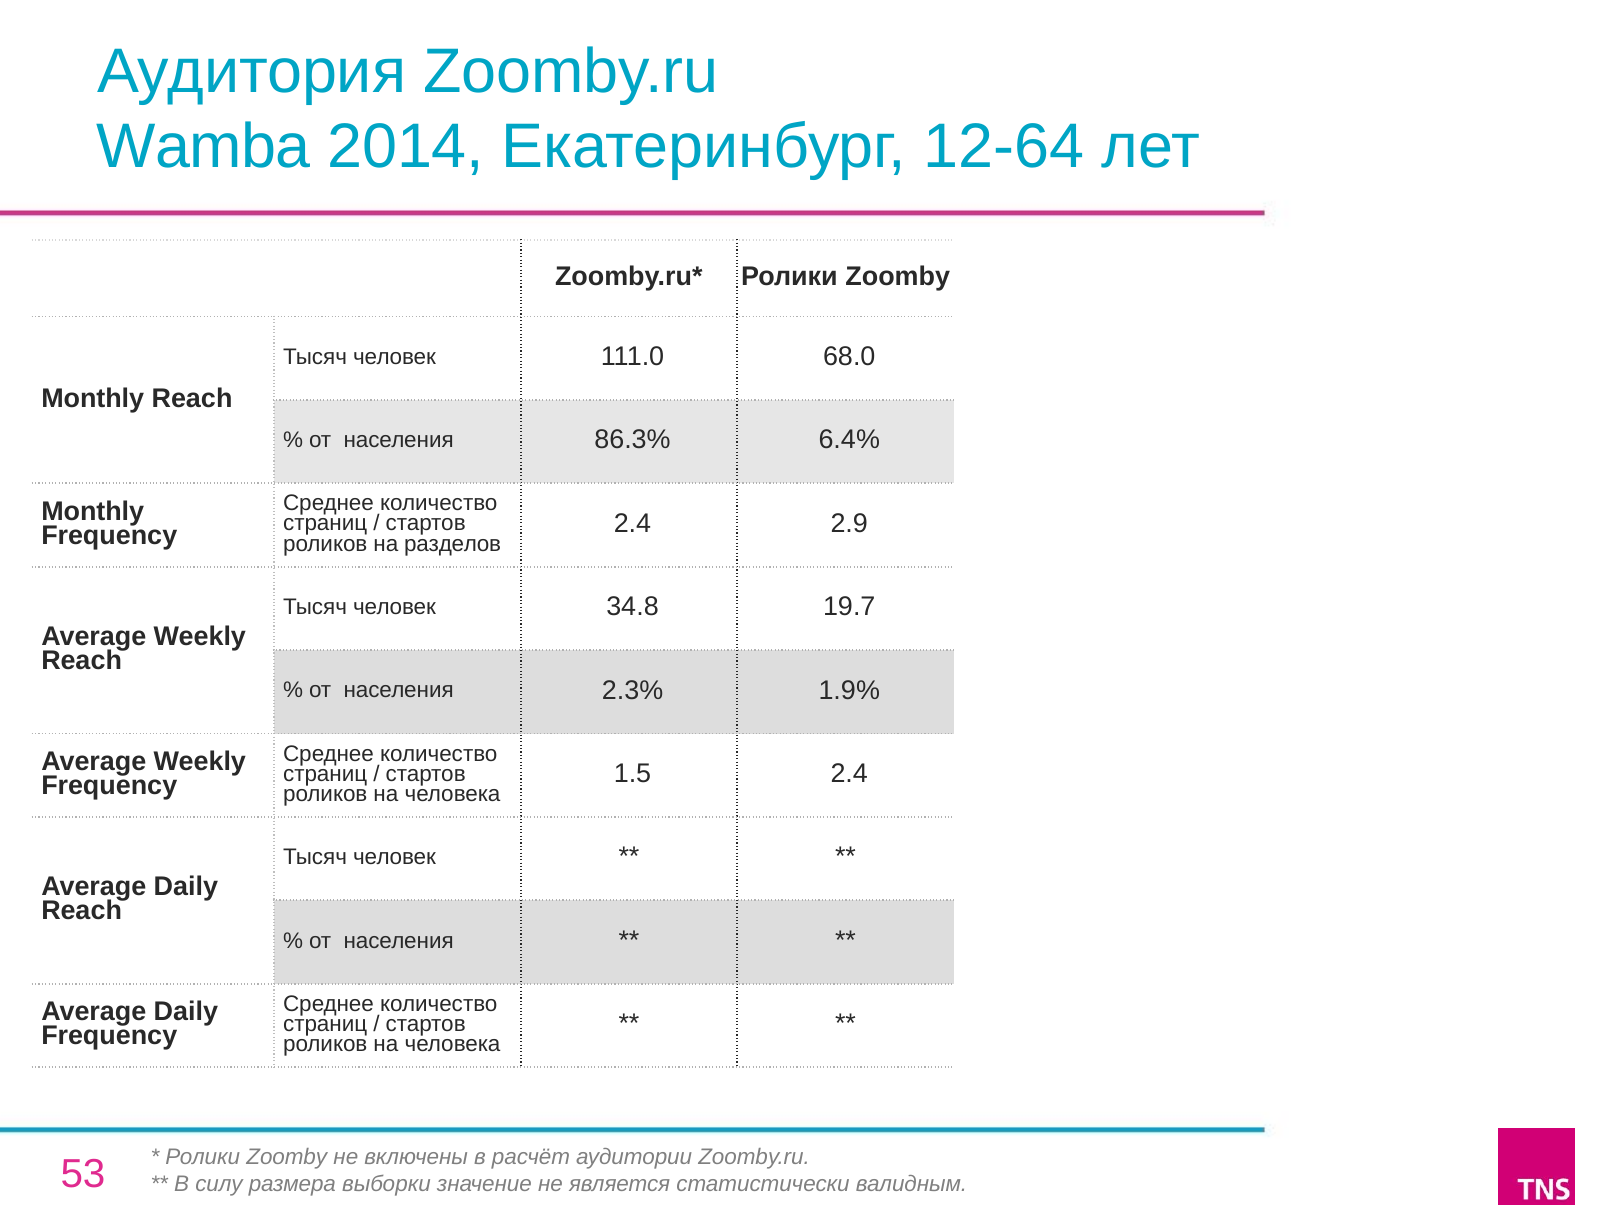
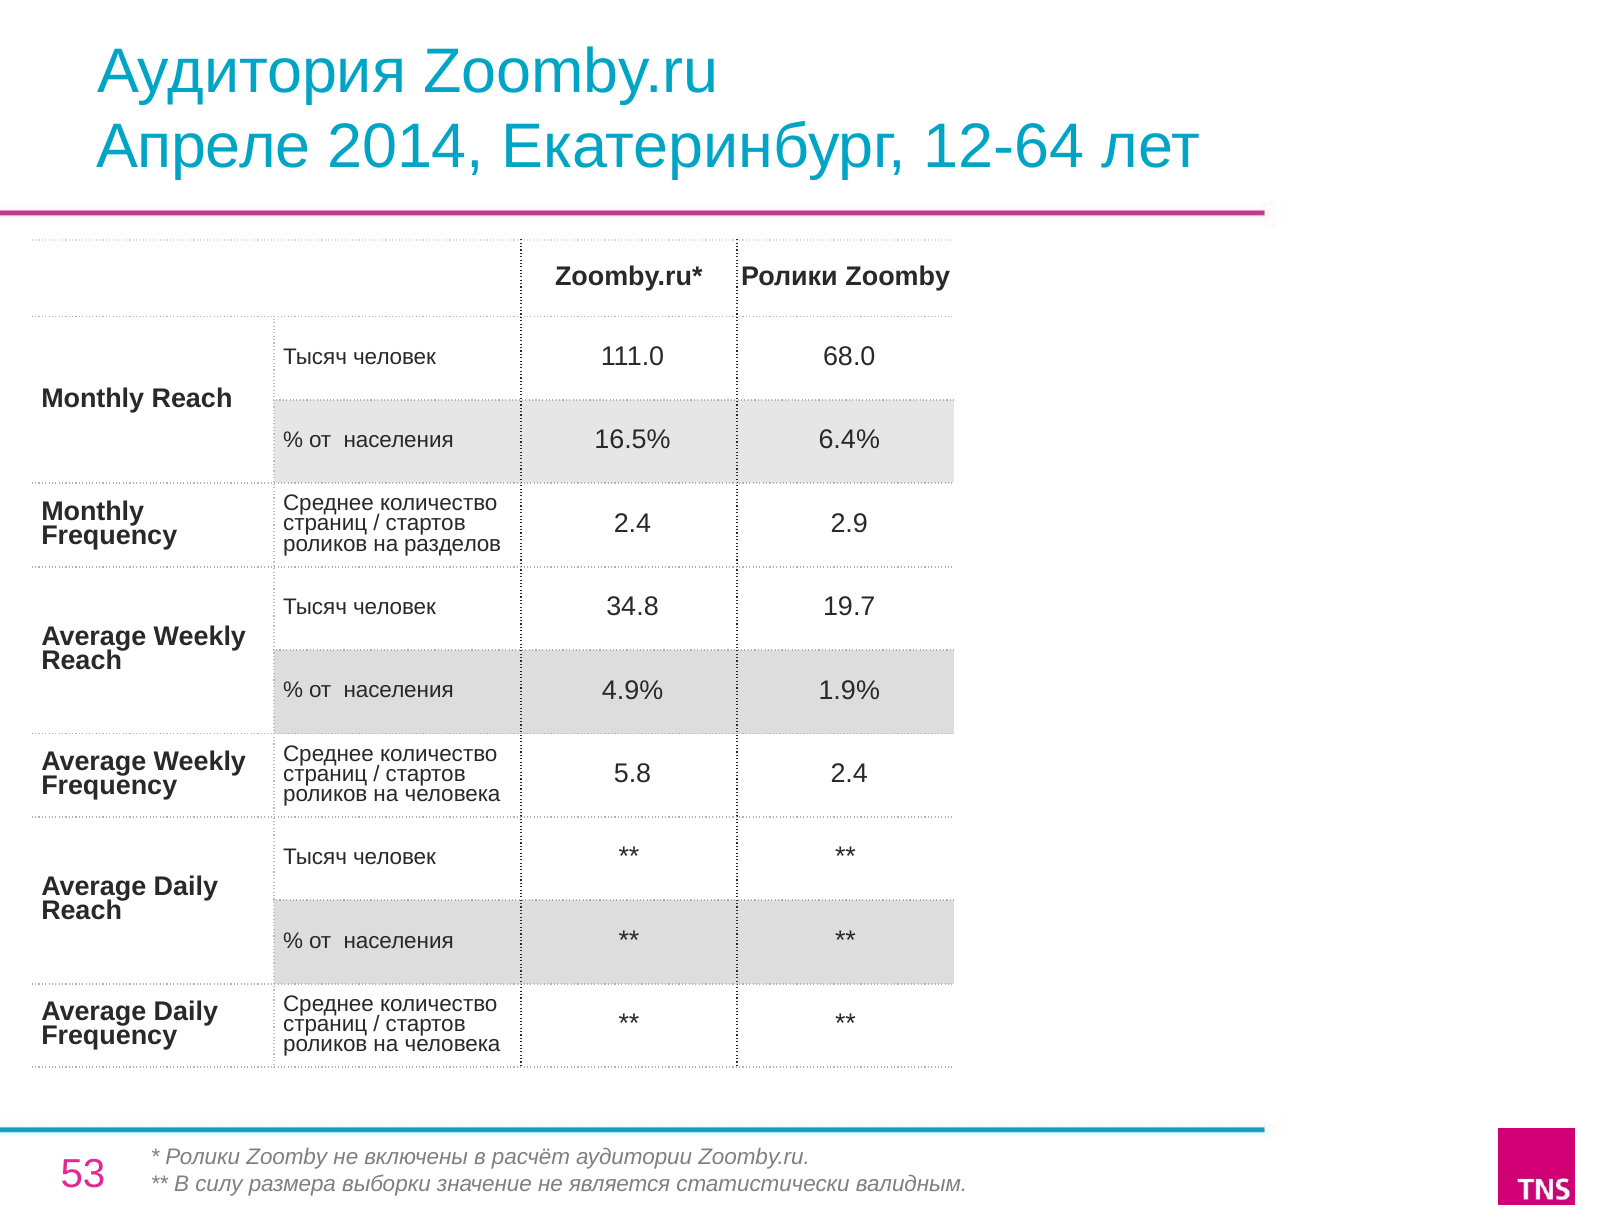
Wamba: Wamba -> Апреле (204, 147)
86.3%: 86.3% -> 16.5% (632, 440)
2.3%: 2.3% -> 4.9% (633, 690)
1.5: 1.5 -> 5.8 (632, 773)
